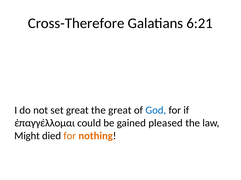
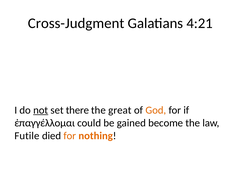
Cross-Therefore: Cross-Therefore -> Cross-Judgment (76, 23)
6:21: 6:21 -> 4:21 (200, 23)
not underline: none -> present (41, 111)
set great: great -> there (77, 111)
God colour: blue -> orange (156, 111)
pleased: pleased -> become (166, 123)
Might: Might -> Futile (27, 136)
